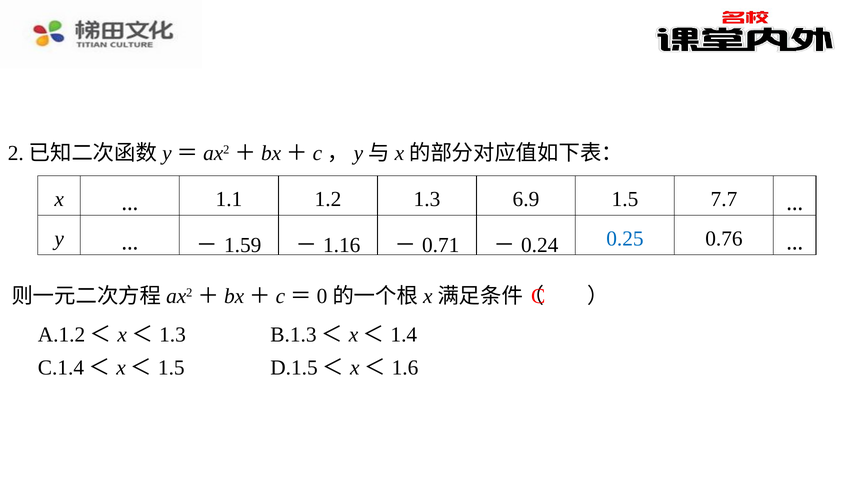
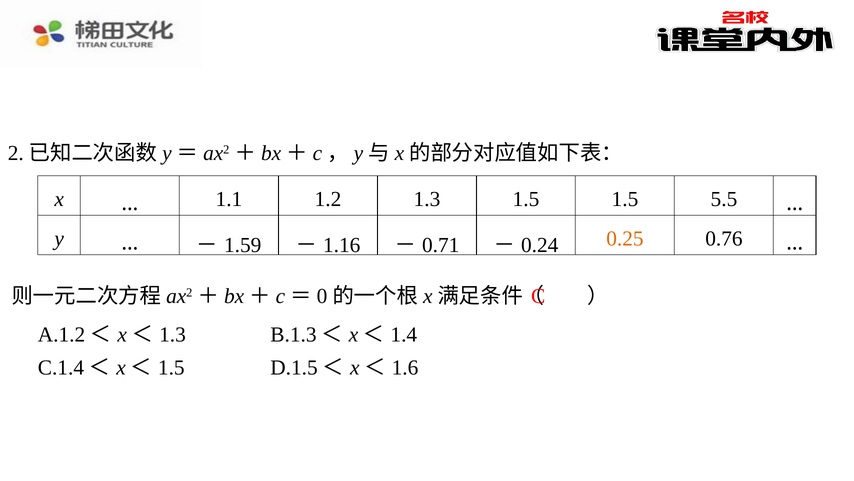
1.3 6.9: 6.9 -> 1.5 (526, 199)
7.7: 7.7 -> 5.5 (724, 199)
0.25 colour: blue -> orange (625, 238)
